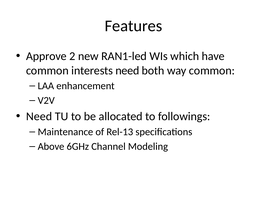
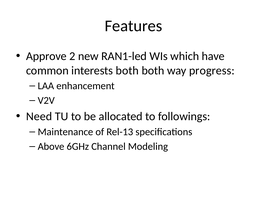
interests need: need -> both (127, 70)
way common: common -> progress (212, 70)
